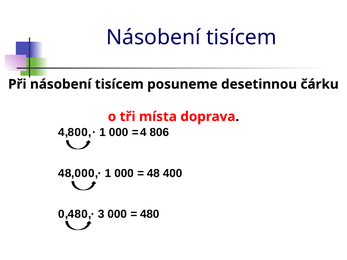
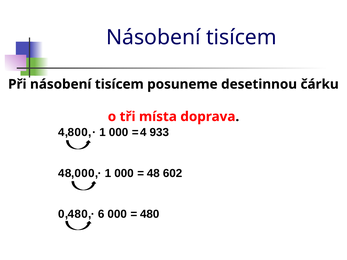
806: 806 -> 933 (159, 132)
400: 400 -> 602 (173, 173)
3: 3 -> 6 (101, 214)
